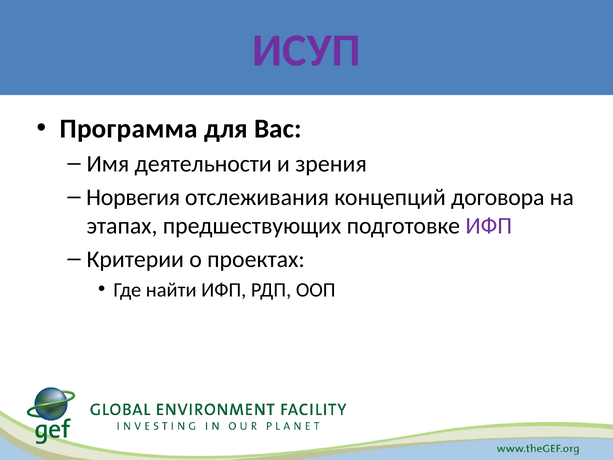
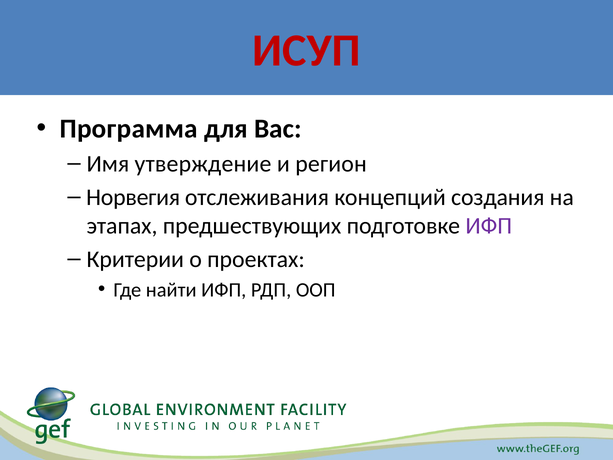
ИСУП colour: purple -> red (306, 51)
деятельности: деятельности -> утверждение (203, 164)
зрения: зрения -> регион (331, 164)
договора: договора -> создания (498, 197)
